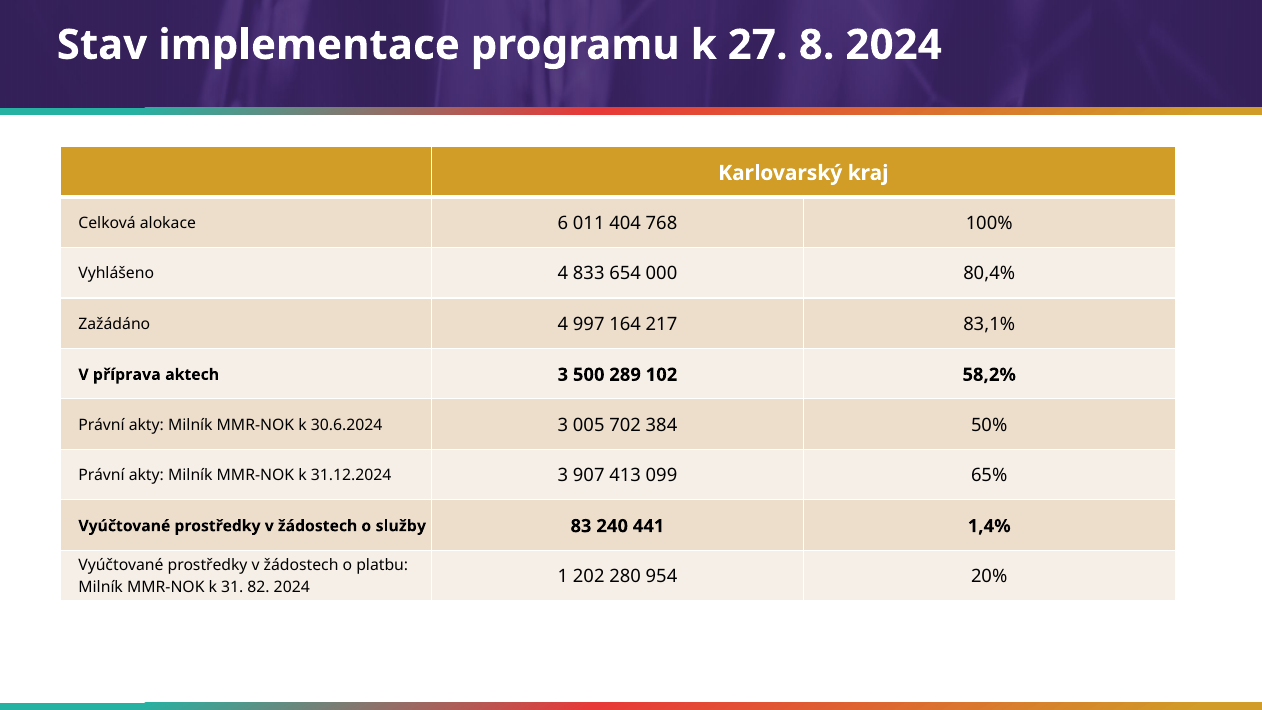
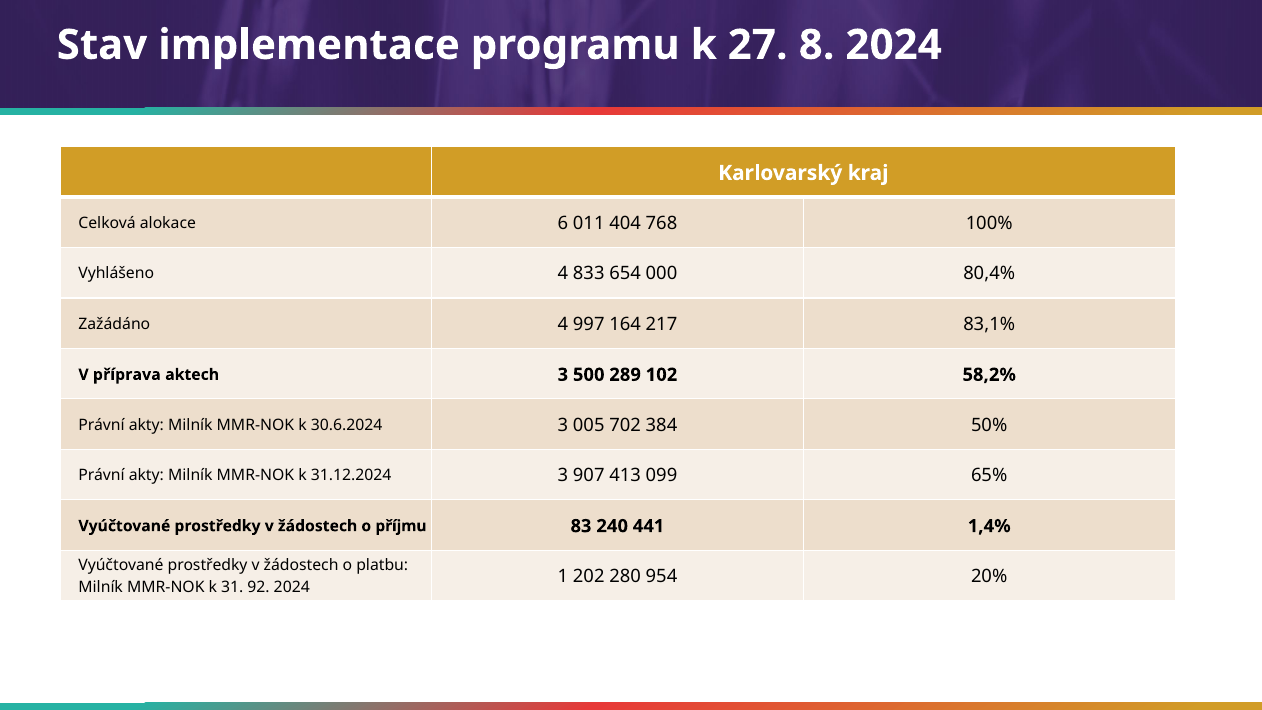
služby: služby -> příjmu (401, 526)
82: 82 -> 92 (259, 587)
